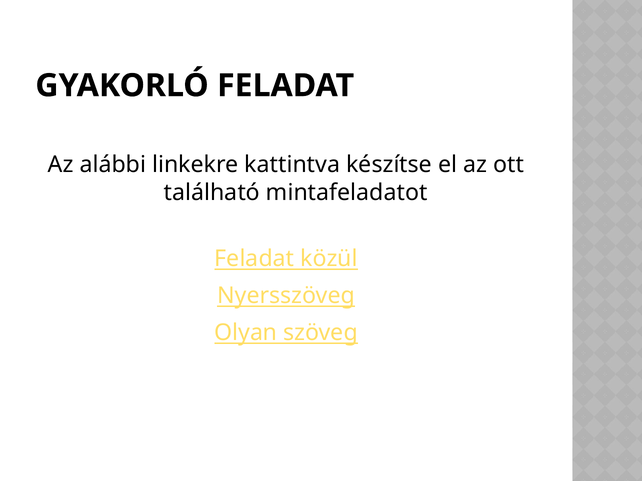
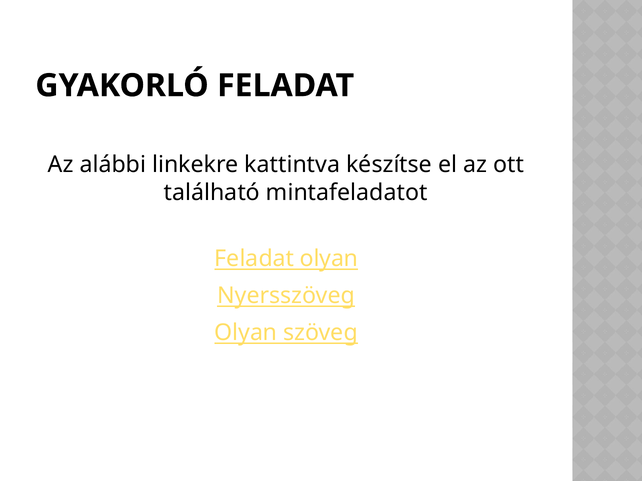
Feladat közül: közül -> olyan (329, 259)
